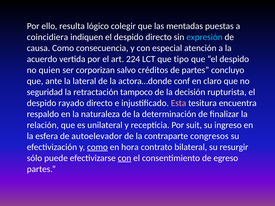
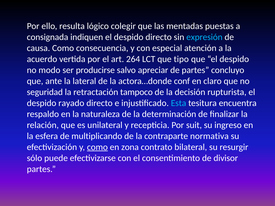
coincidiera: coincidiera -> consignada (48, 37)
224: 224 -> 264 (133, 59)
quien: quien -> modo (49, 70)
corporizan: corporizan -> producirse (95, 70)
créditos: créditos -> apreciar (153, 70)
Esta colour: pink -> light blue (179, 103)
autoelevador: autoelevador -> multiplicando (97, 136)
congresos: congresos -> normativa (209, 136)
hora: hora -> zona (130, 147)
con underline: present -> none (125, 158)
egreso: egreso -> divisor (226, 158)
